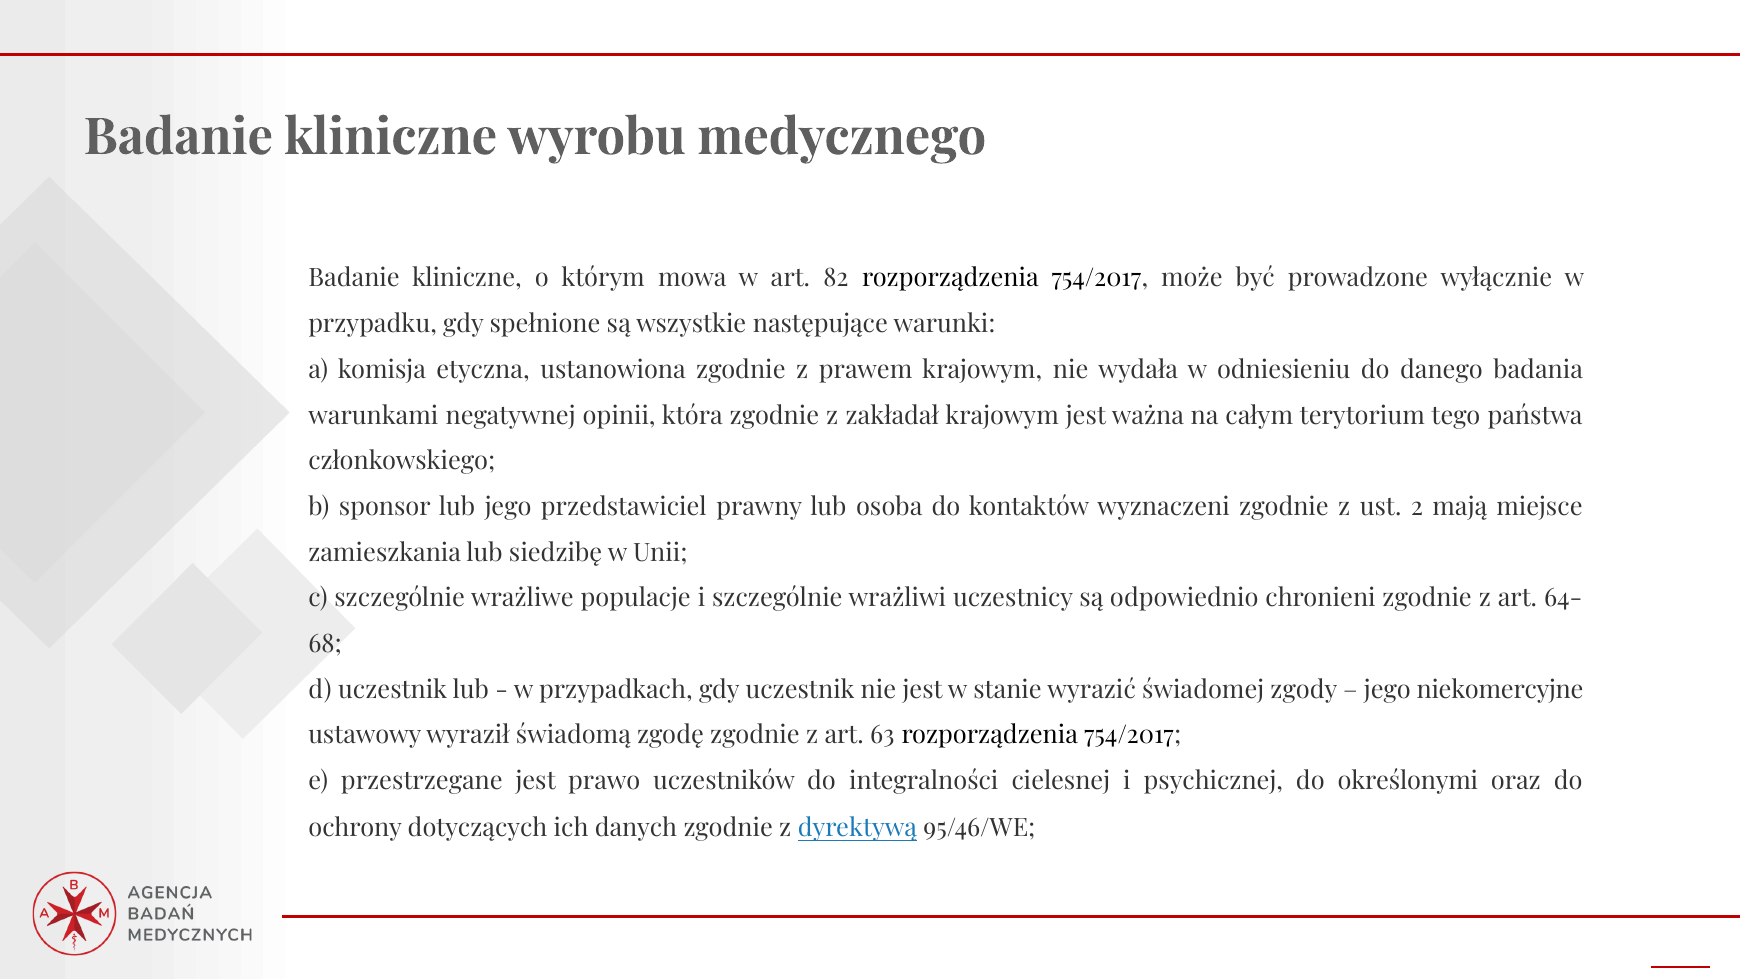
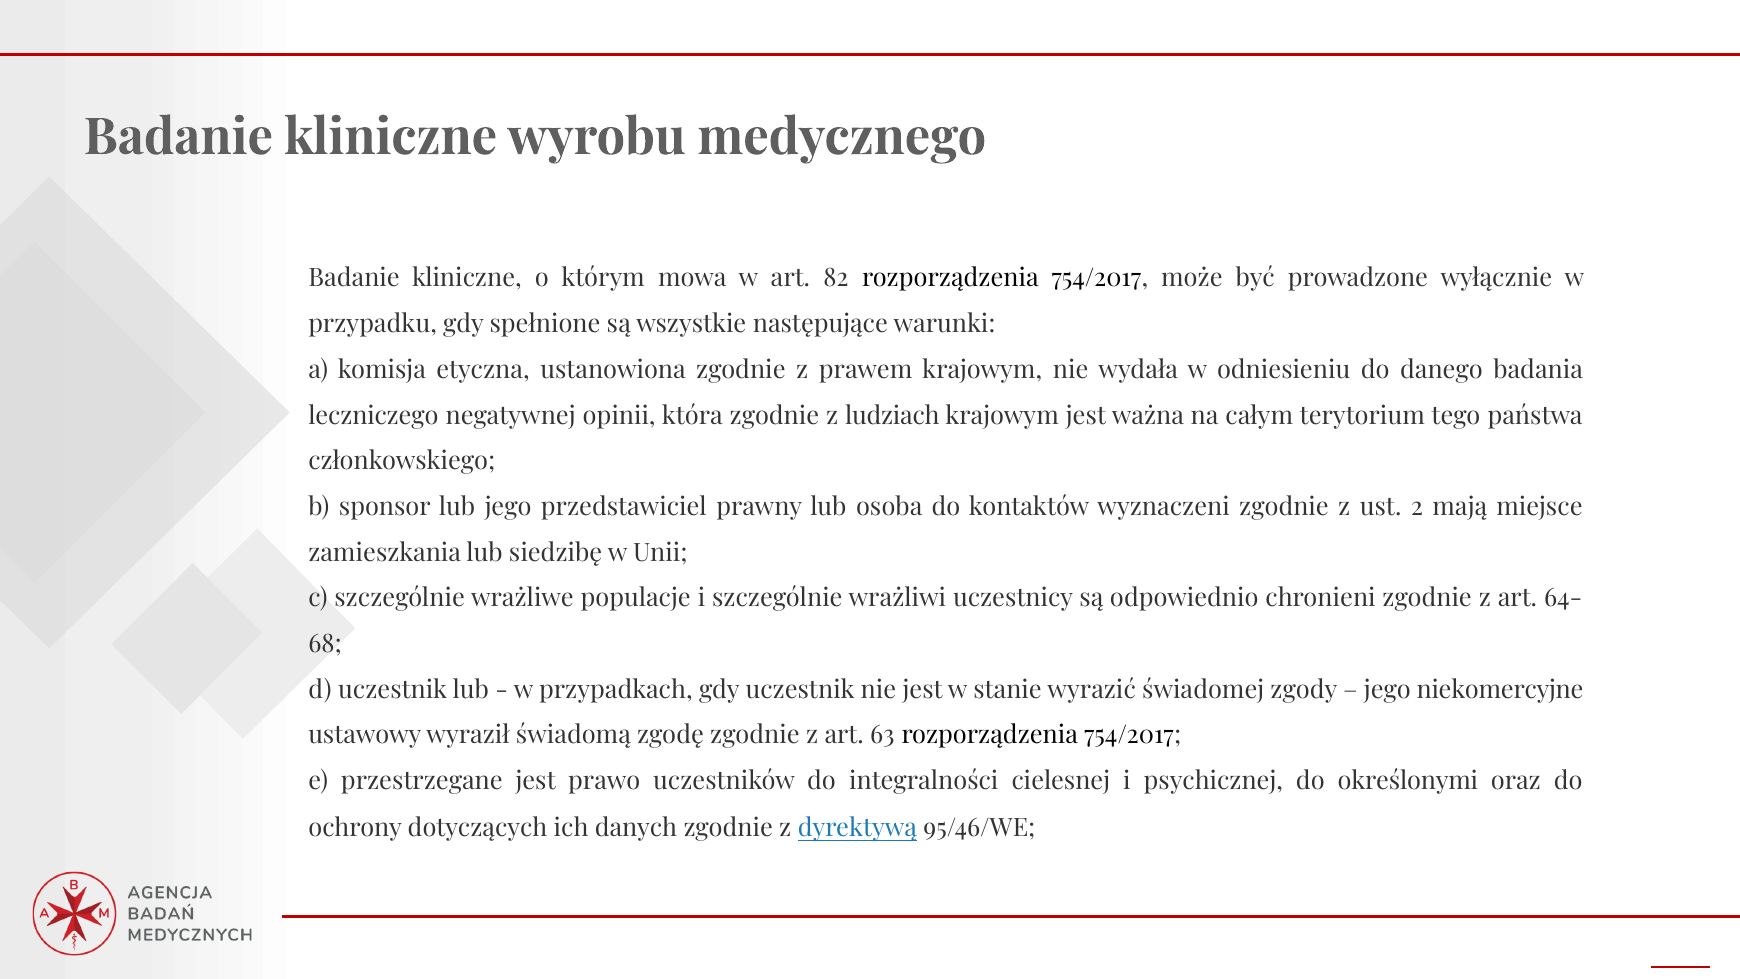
warunkami: warunkami -> leczniczego (373, 416)
zakładał: zakładał -> ludziach (892, 416)
